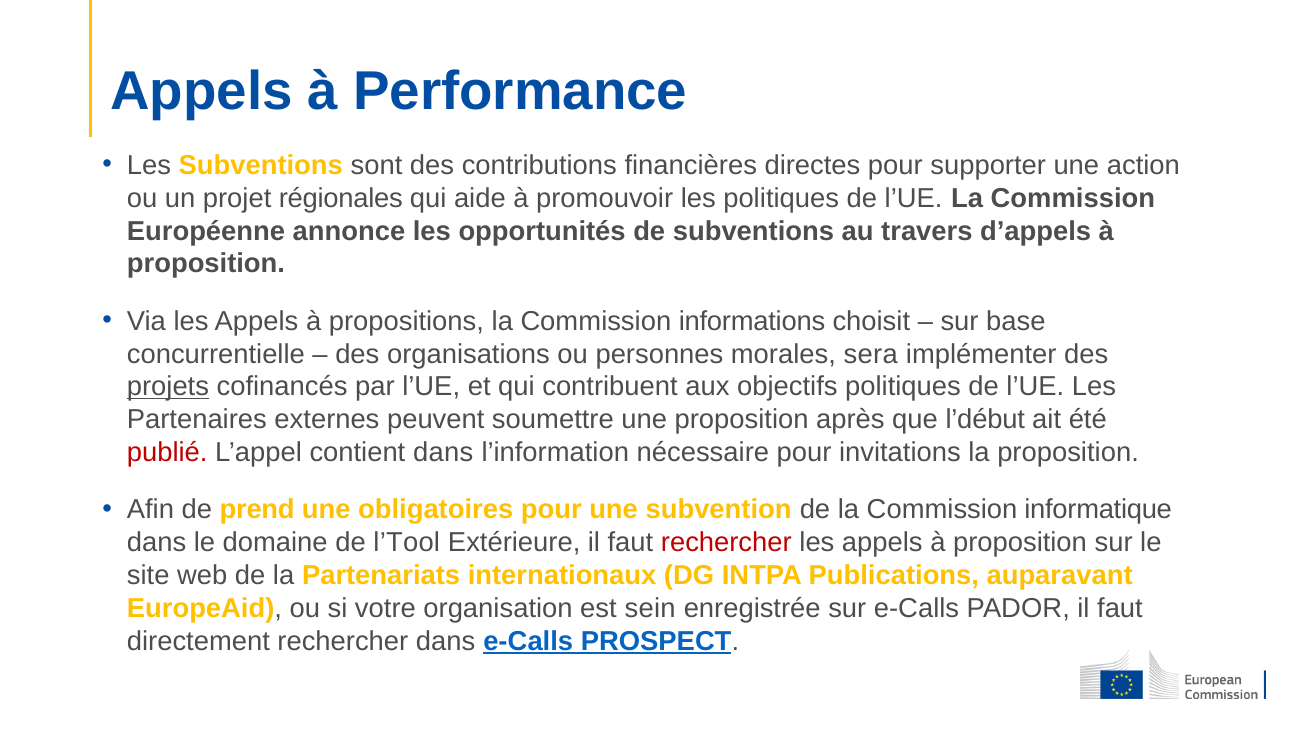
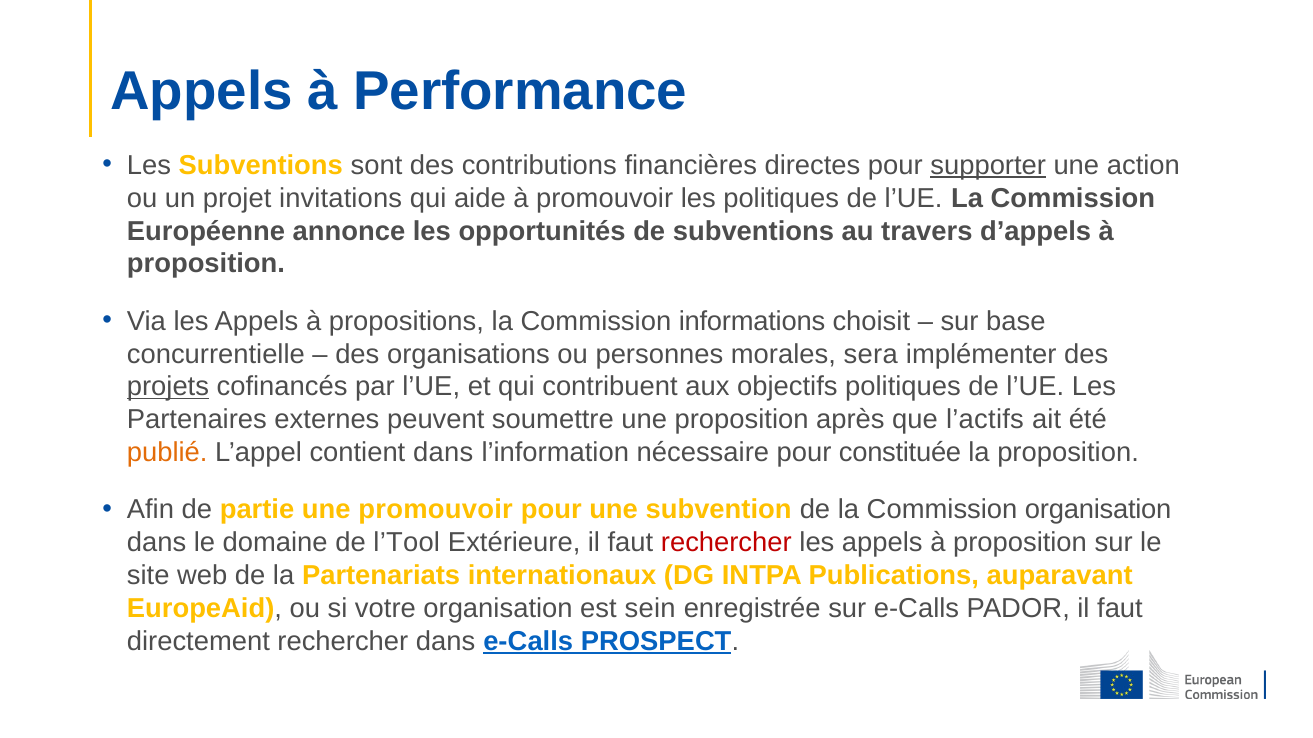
supporter underline: none -> present (988, 166)
régionales: régionales -> invitations (341, 198)
l’début: l’début -> l’actifs (985, 420)
publié colour: red -> orange (167, 453)
invitations: invitations -> constituée (900, 453)
prend: prend -> partie (257, 510)
une obligatoires: obligatoires -> promouvoir (436, 510)
Commission informatique: informatique -> organisation (1098, 510)
